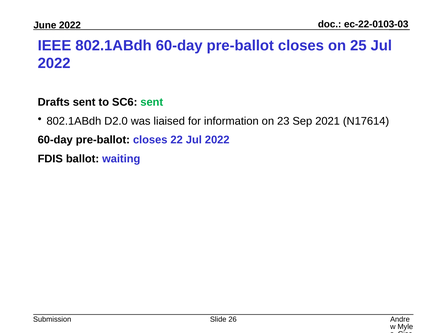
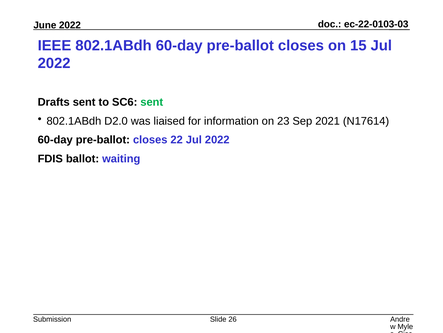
25: 25 -> 15 (358, 45)
